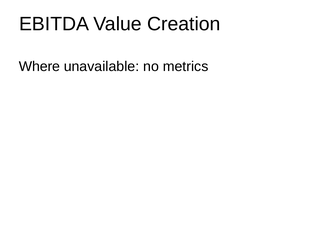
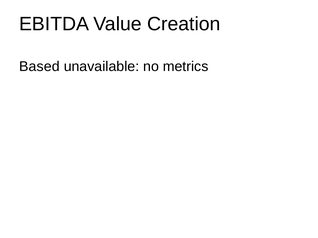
Where: Where -> Based (39, 67)
